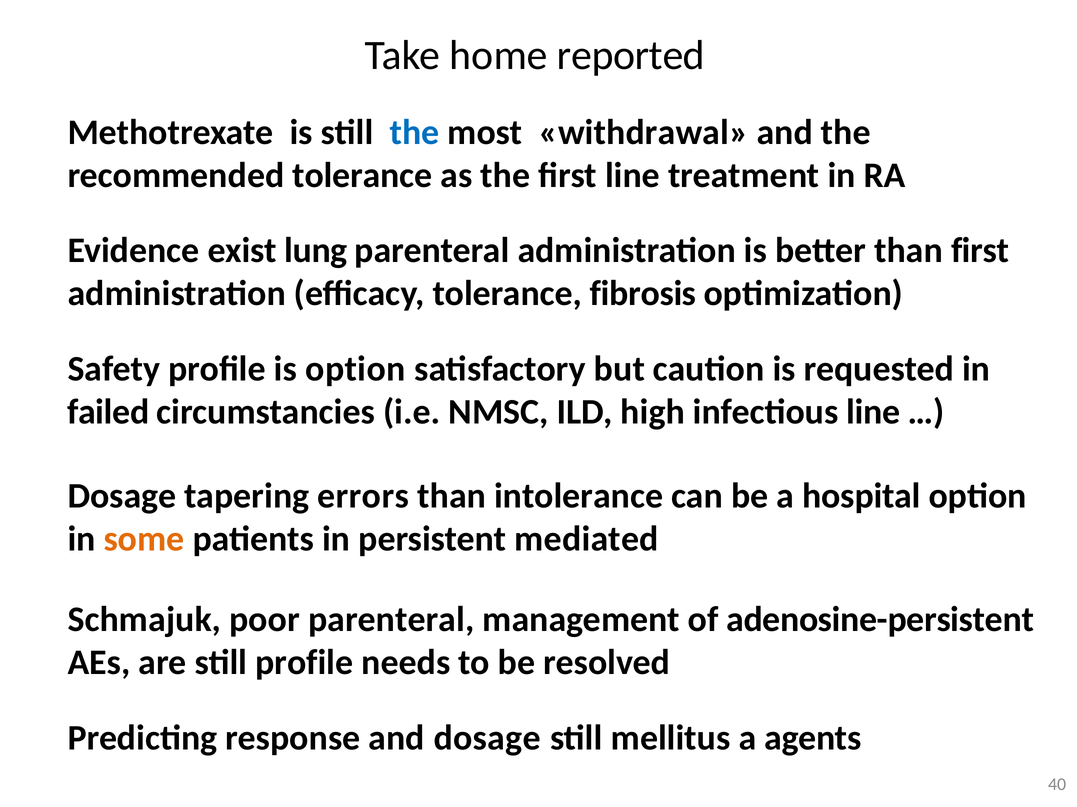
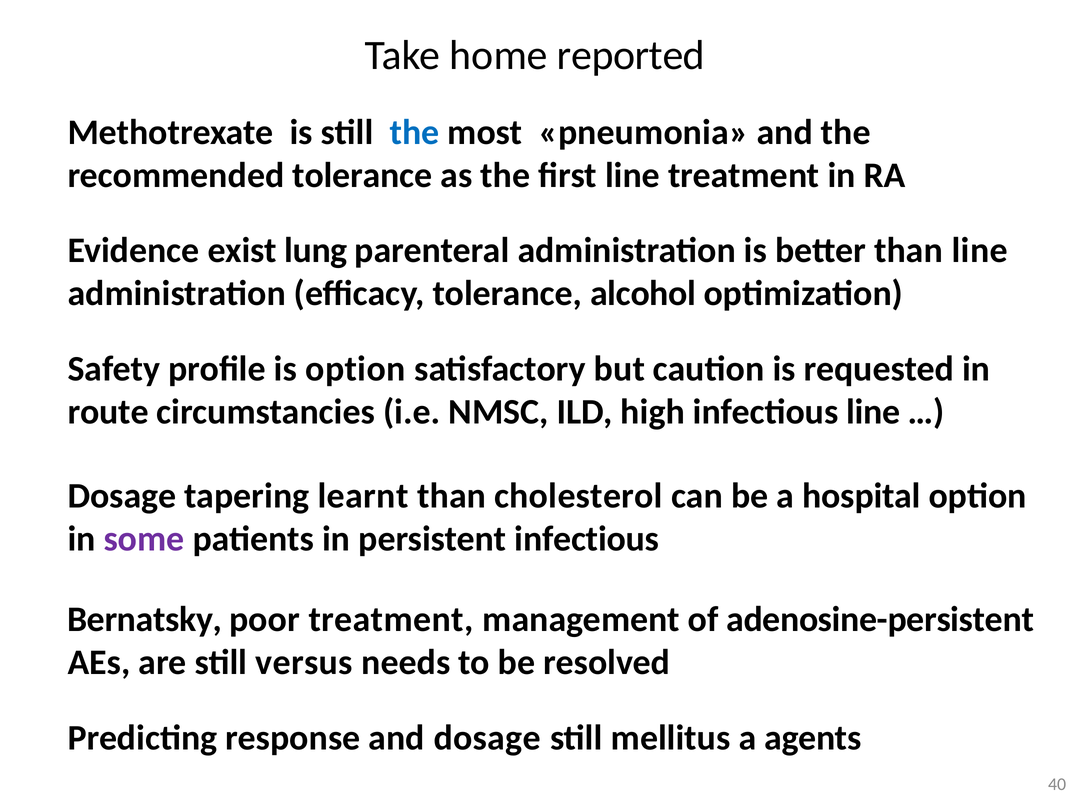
withdrawal: withdrawal -> pneumonia (643, 133)
than first: first -> line (980, 250)
fibrosis: fibrosis -> alcohol (643, 294)
failed: failed -> route (108, 412)
errors: errors -> learnt (363, 496)
intolerance: intolerance -> cholesterol (578, 496)
some colour: orange -> purple (144, 540)
persistent mediated: mediated -> infectious (587, 540)
Schmajuk: Schmajuk -> Bernatsky (145, 620)
poor parenteral: parenteral -> treatment (391, 620)
still profile: profile -> versus (304, 663)
